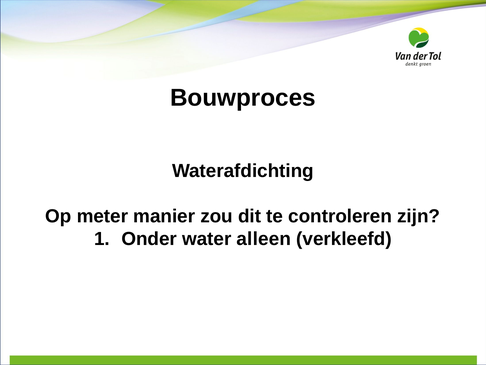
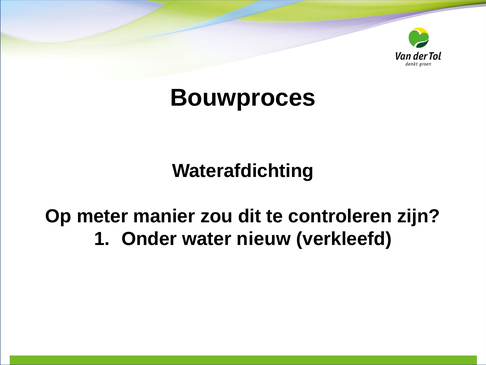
alleen: alleen -> nieuw (264, 239)
